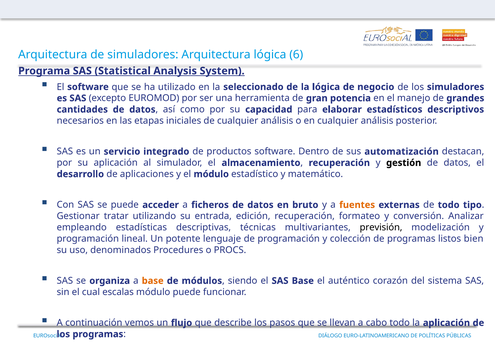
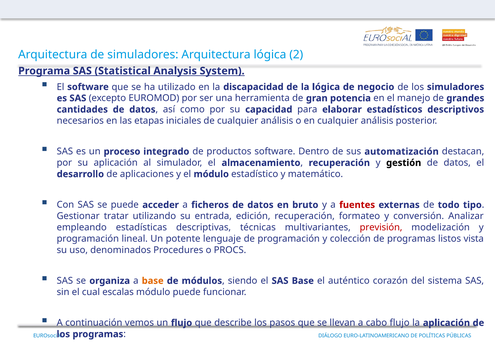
6: 6 -> 2 (296, 55)
seleccionado: seleccionado -> discapacidad (253, 87)
servicio: servicio -> proceso (122, 152)
fuentes colour: orange -> red (357, 205)
previsión colour: black -> red (381, 228)
bien: bien -> vista (474, 239)
cabo todo: todo -> flujo (400, 323)
